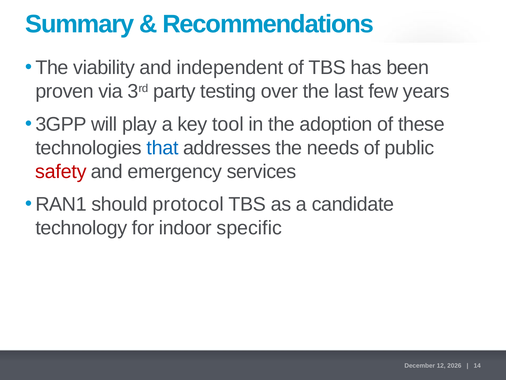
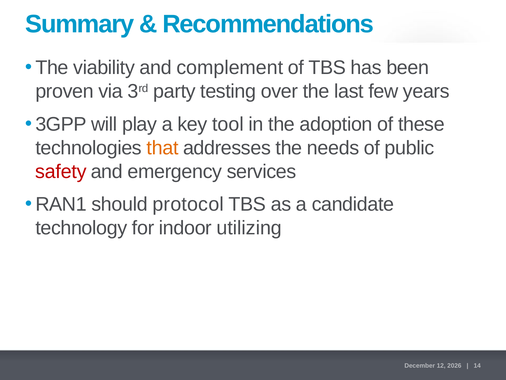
independent: independent -> complement (230, 68)
that colour: blue -> orange (163, 148)
specific: specific -> utilizing (249, 228)
